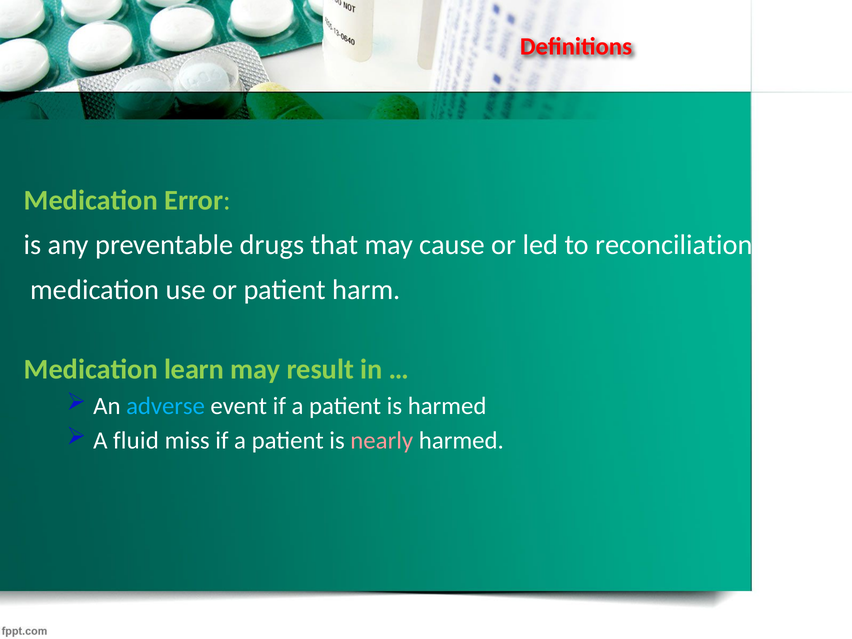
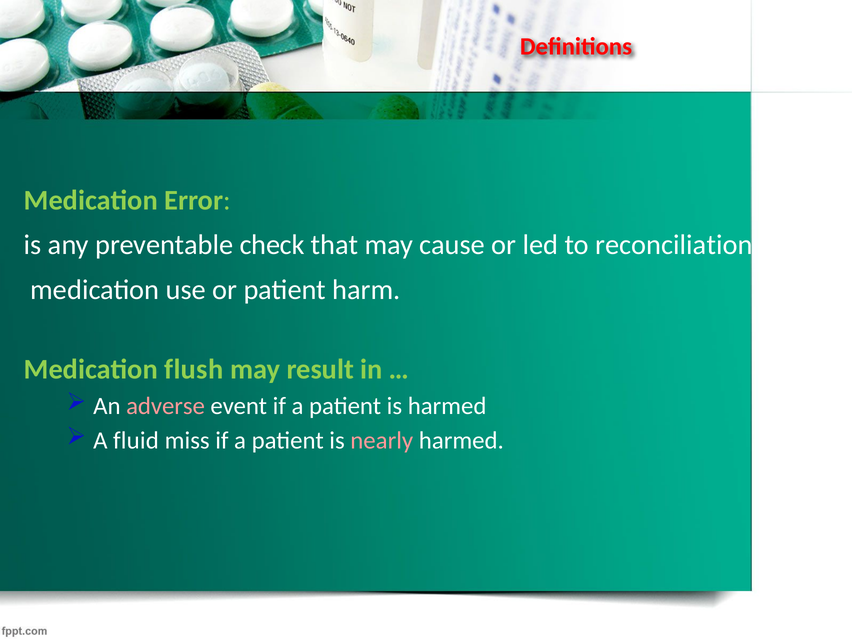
drugs: drugs -> check (272, 245)
learn: learn -> flush (194, 369)
adverse colour: light blue -> pink (166, 406)
